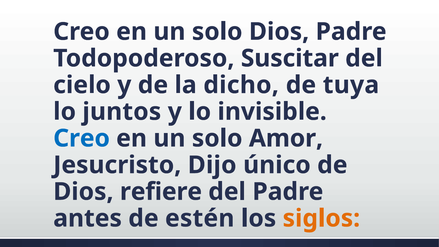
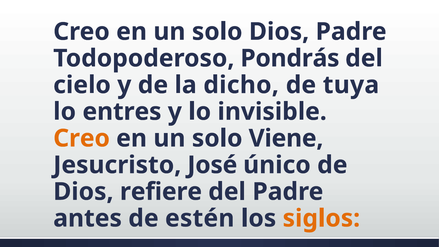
Suscitar: Suscitar -> Pondrás (290, 58)
juntos: juntos -> entres (122, 112)
Creo colour: blue -> orange (82, 138)
Amor: Amor -> Viene (286, 138)
Dijo: Dijo -> José (212, 165)
